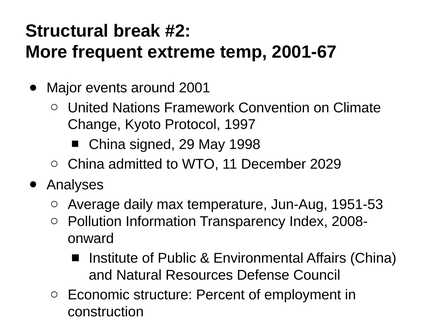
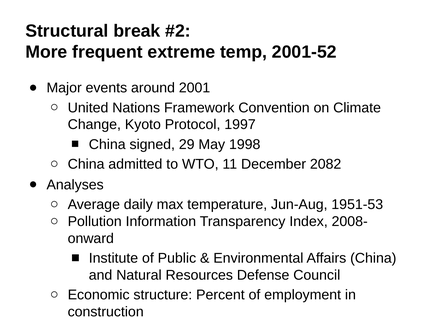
2001-67: 2001-67 -> 2001-52 (304, 52)
2029: 2029 -> 2082 (326, 164)
